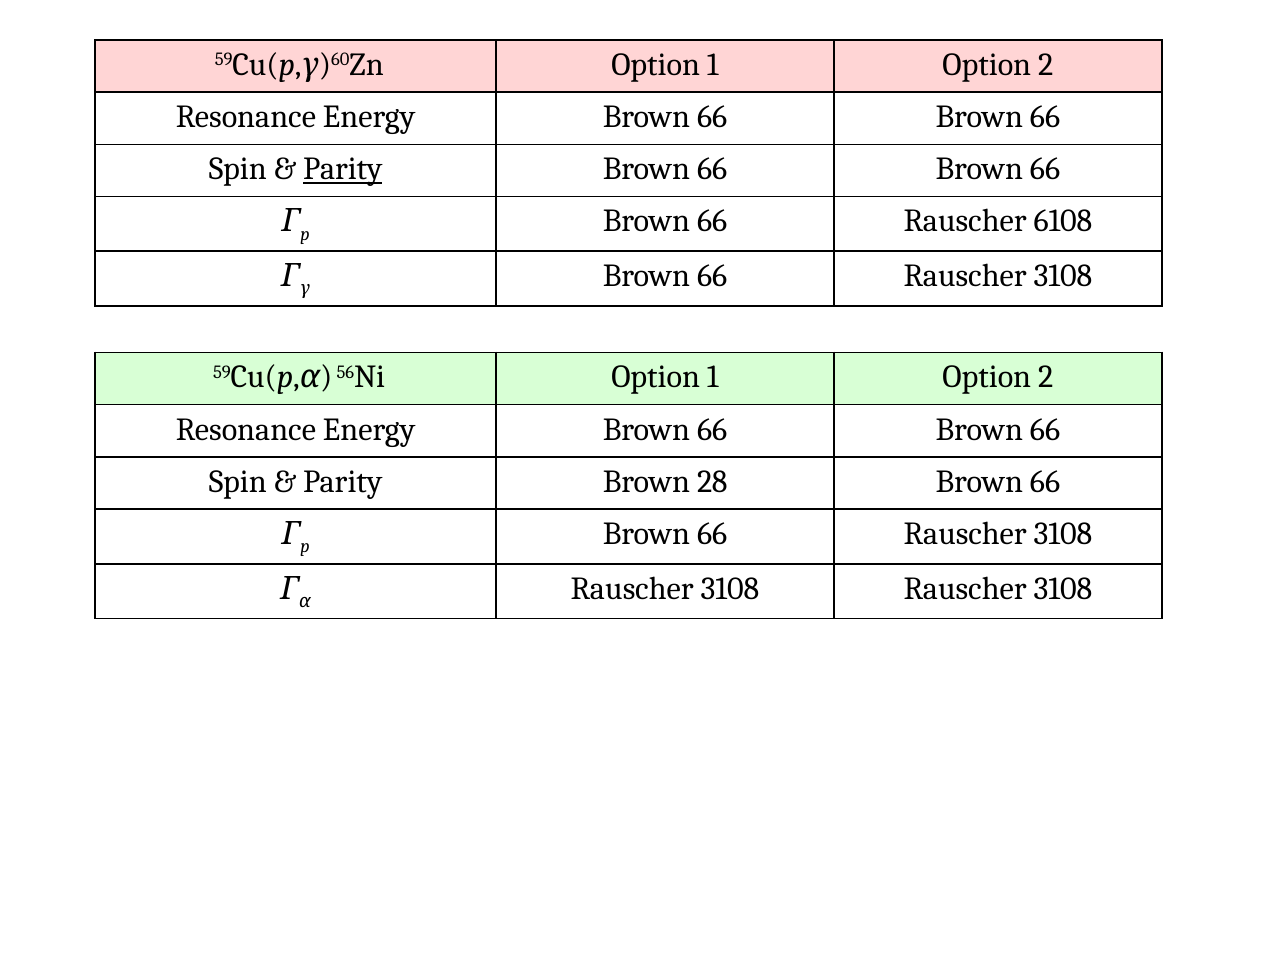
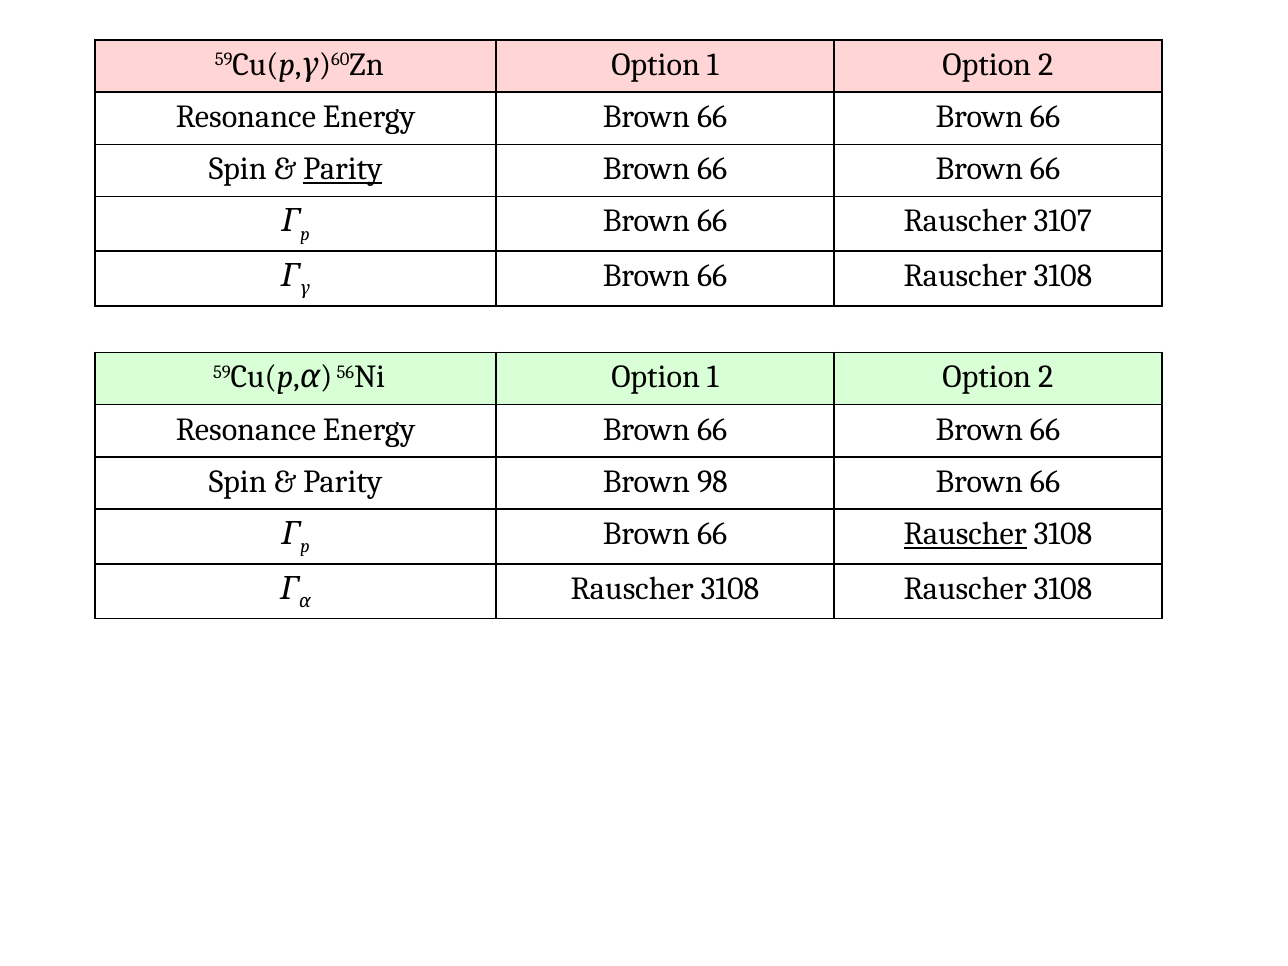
6108: 6108 -> 3107 (1063, 221)
28: 28 -> 98 (712, 482)
Rauscher underline: none -> present (965, 534)
